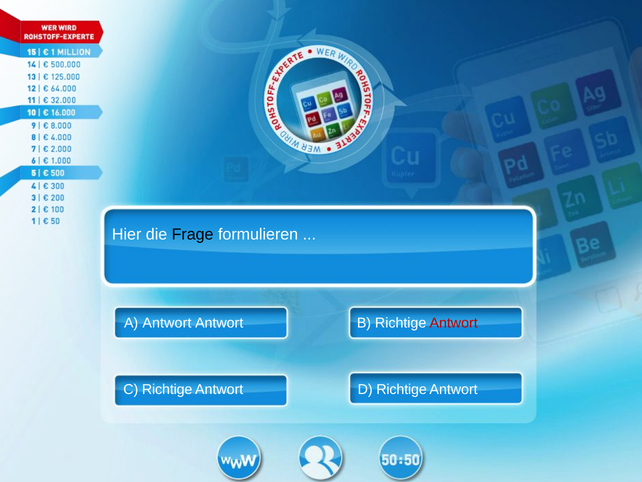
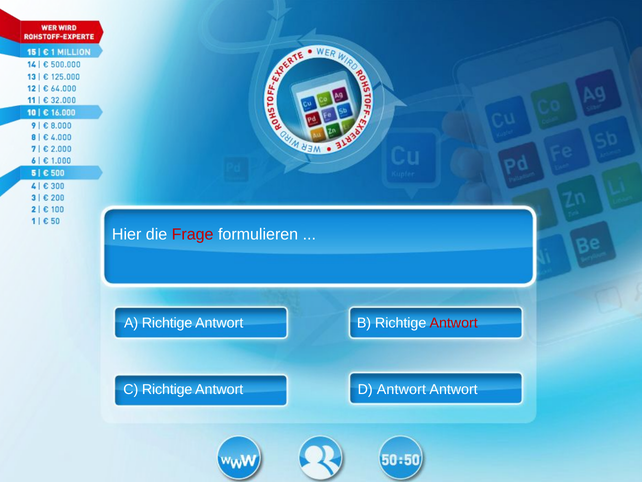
Frage colour: black -> red (193, 234)
A Antwort: Antwort -> Richtige (167, 323)
D Richtige: Richtige -> Antwort (401, 389)
